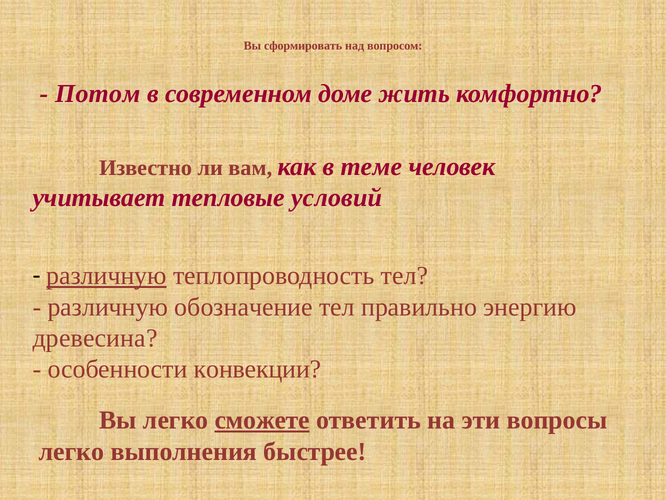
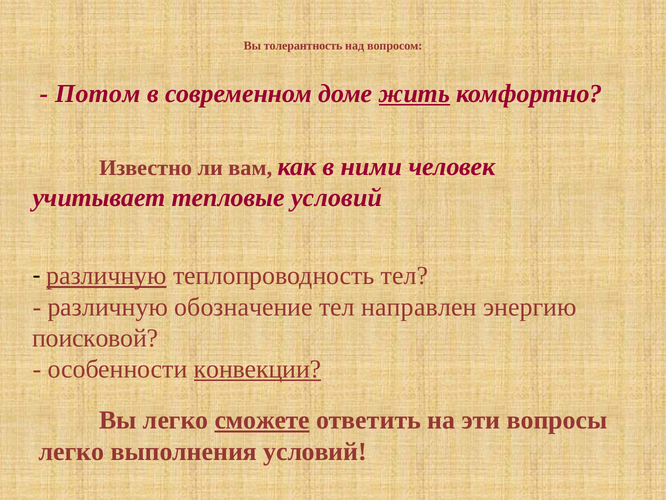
сформировать: сформировать -> толерантность (303, 46)
жить underline: none -> present (414, 94)
теме: теме -> ними (371, 166)
правильно: правильно -> направлен (419, 307)
древесина: древесина -> поисковой (95, 338)
конвекции underline: none -> present (258, 369)
выполнения быстрее: быстрее -> условий (315, 451)
